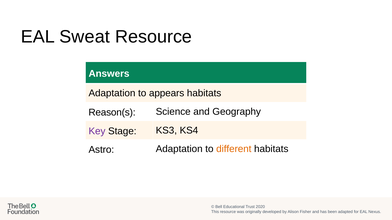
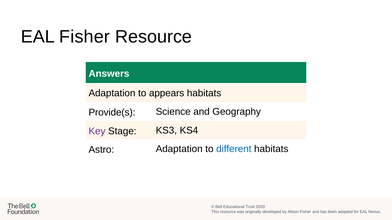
EAL Sweat: Sweat -> Fisher (85, 37)
Reason(s: Reason(s -> Provide(s (112, 113)
different colour: orange -> blue (234, 149)
